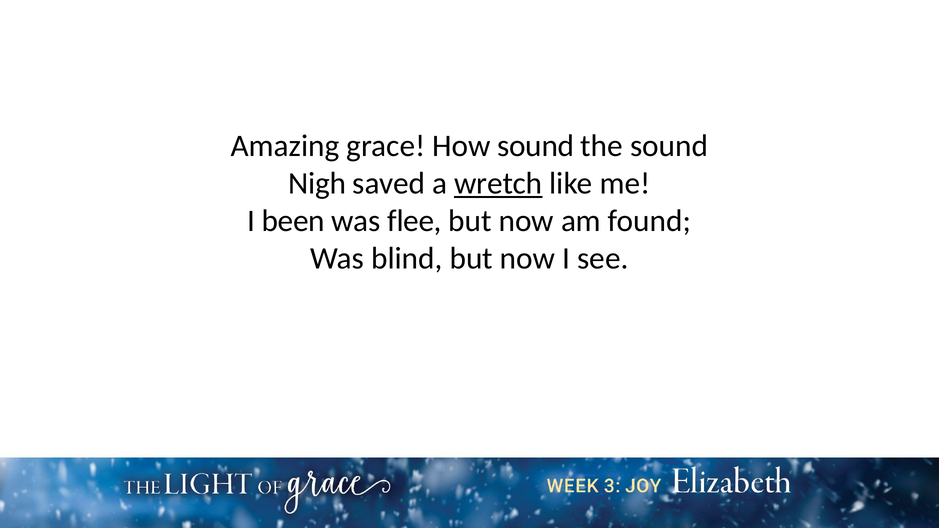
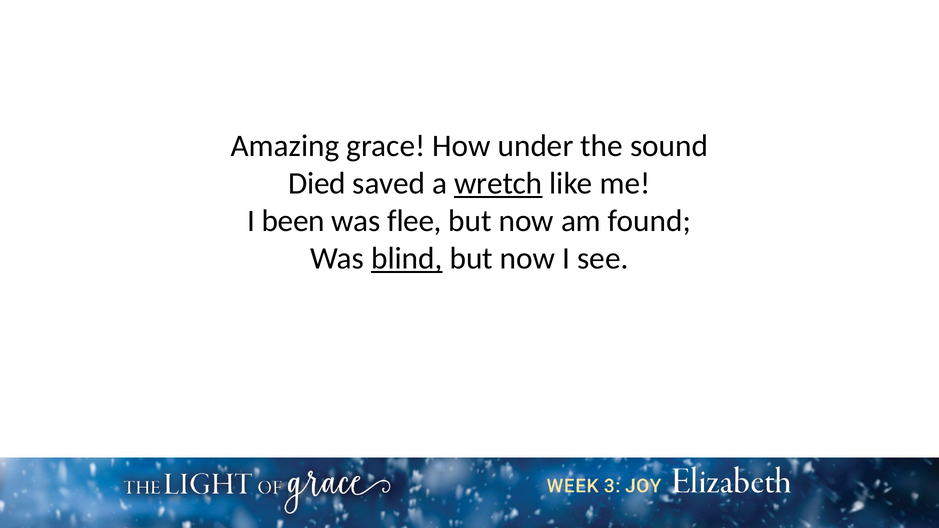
How sound: sound -> under (536, 146)
Nigh: Nigh -> Died (317, 184)
blind underline: none -> present (407, 259)
